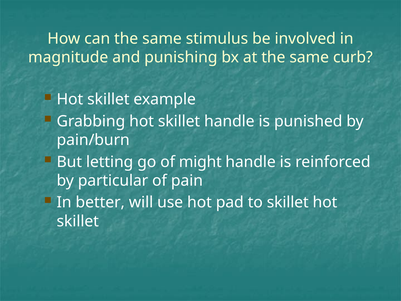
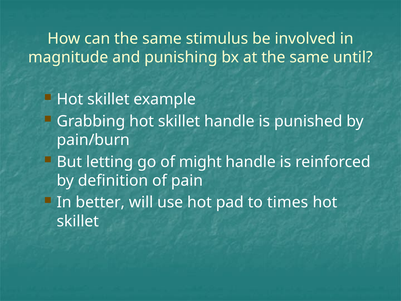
curb: curb -> until (353, 57)
particular: particular -> definition (113, 180)
to skillet: skillet -> times (288, 202)
